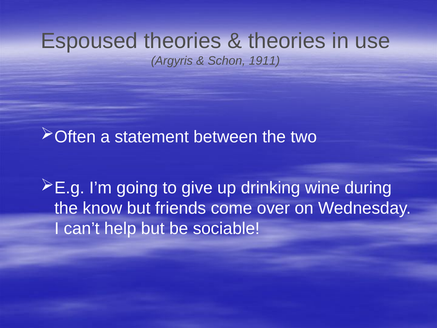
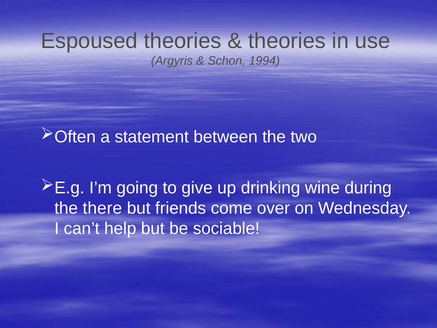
1911: 1911 -> 1994 (264, 61)
know: know -> there (102, 208)
